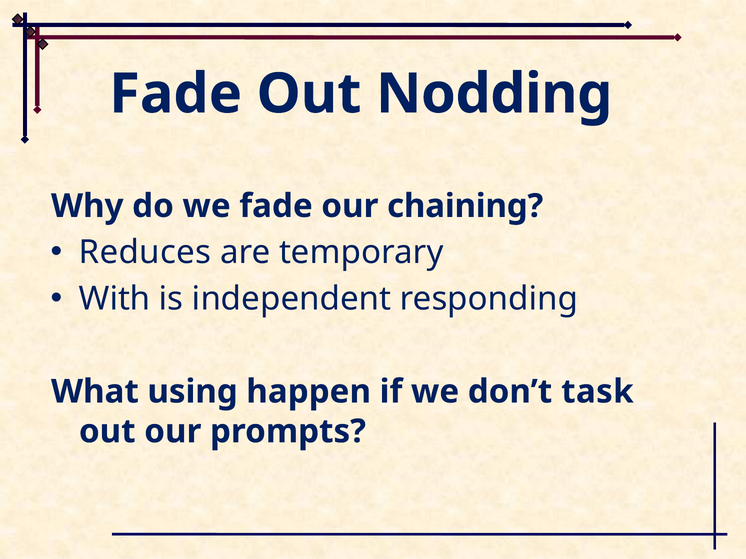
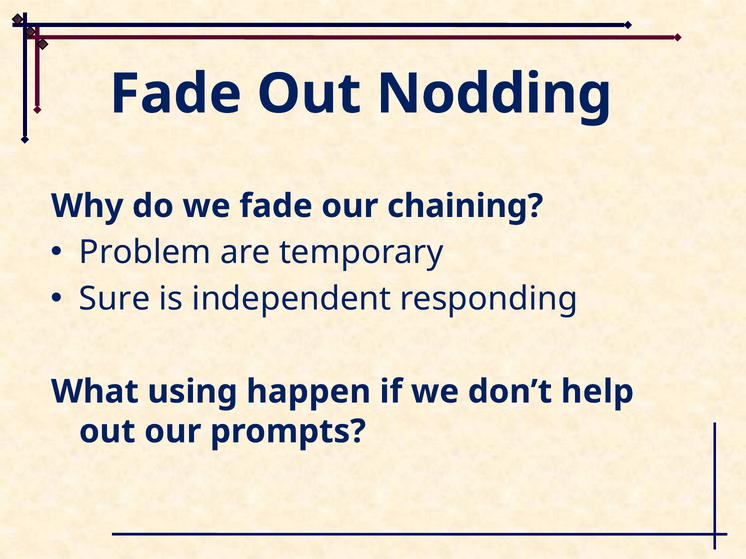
Reduces: Reduces -> Problem (145, 253)
With: With -> Sure (115, 299)
task: task -> help (597, 392)
